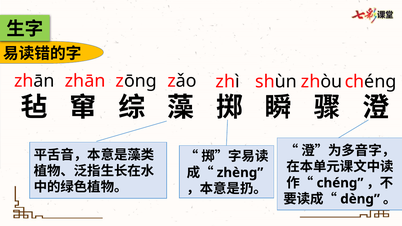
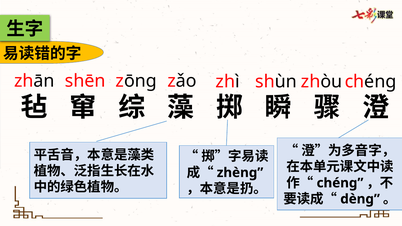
zhān: zhān -> shēn (85, 81)
